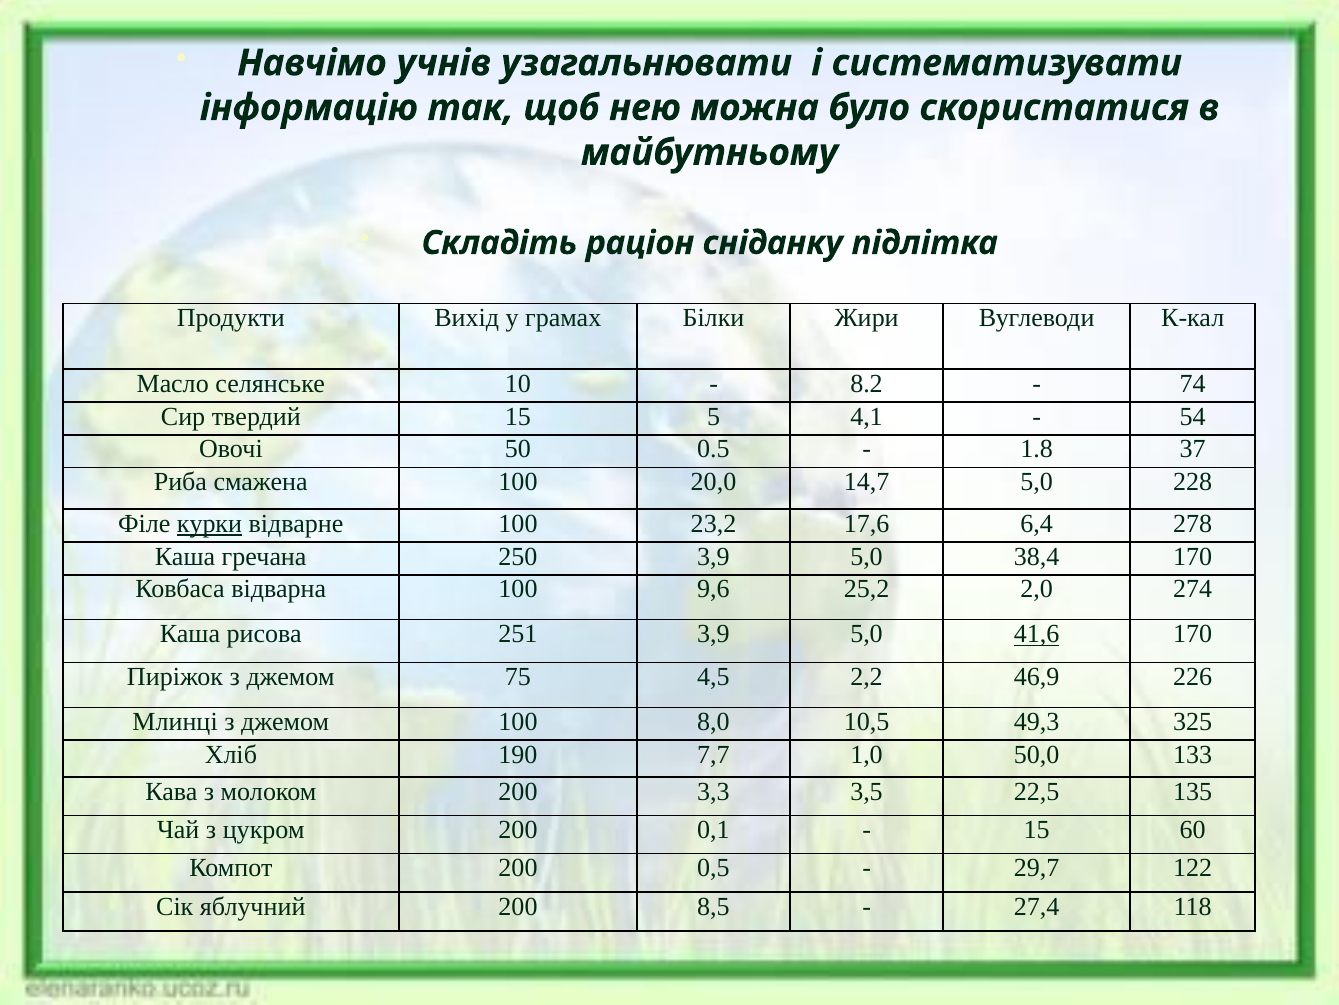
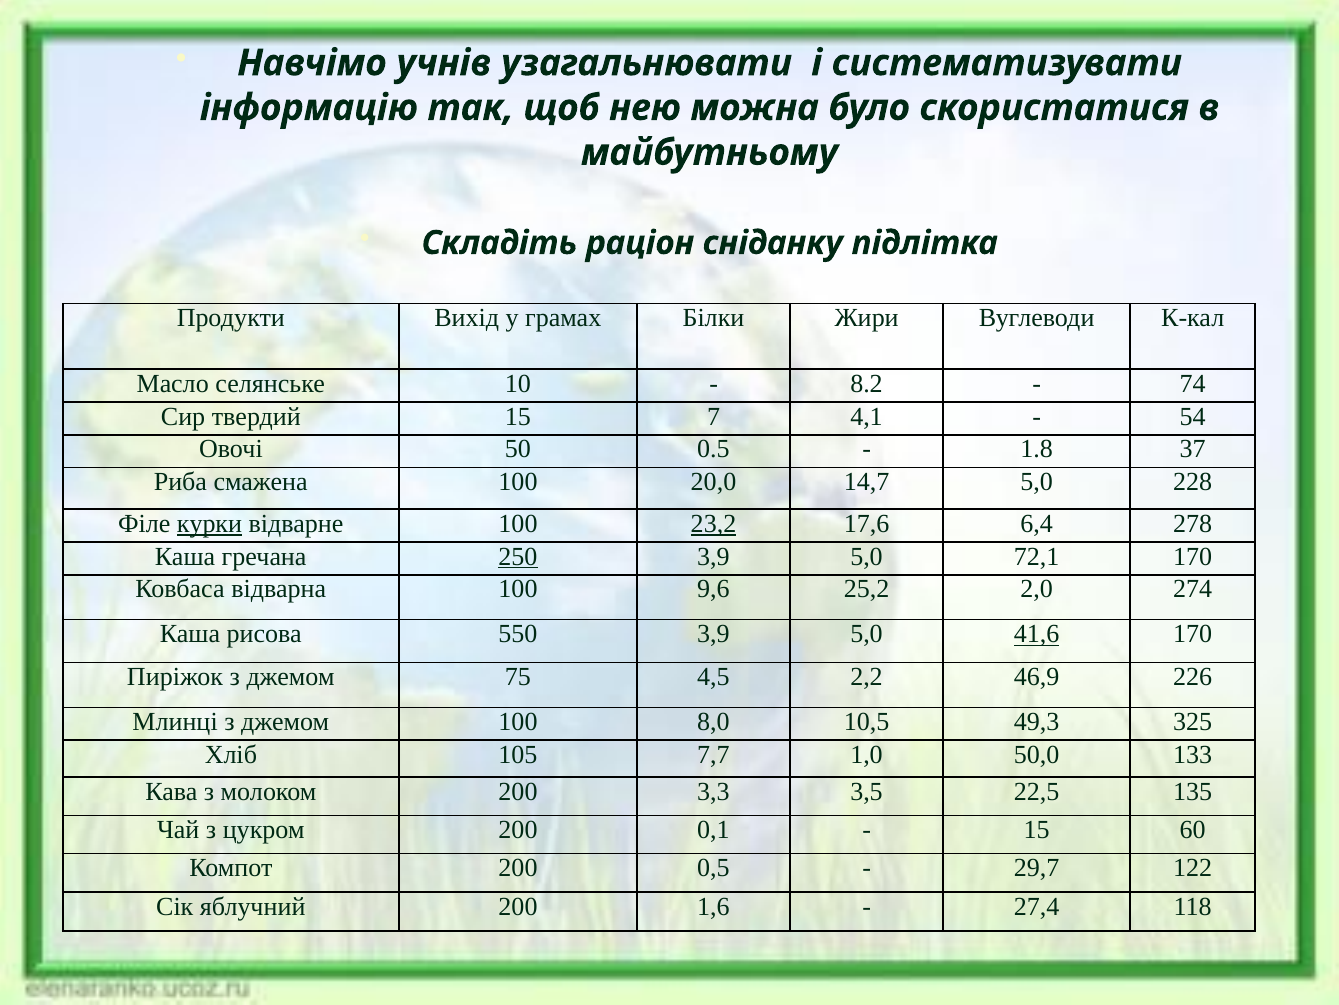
5: 5 -> 7 (714, 416)
23,2 underline: none -> present (714, 523)
250 underline: none -> present (518, 556)
38,4: 38,4 -> 72,1 (1037, 556)
251: 251 -> 550 (518, 634)
190: 190 -> 105 (518, 754)
8,5: 8,5 -> 1,6 (713, 906)
